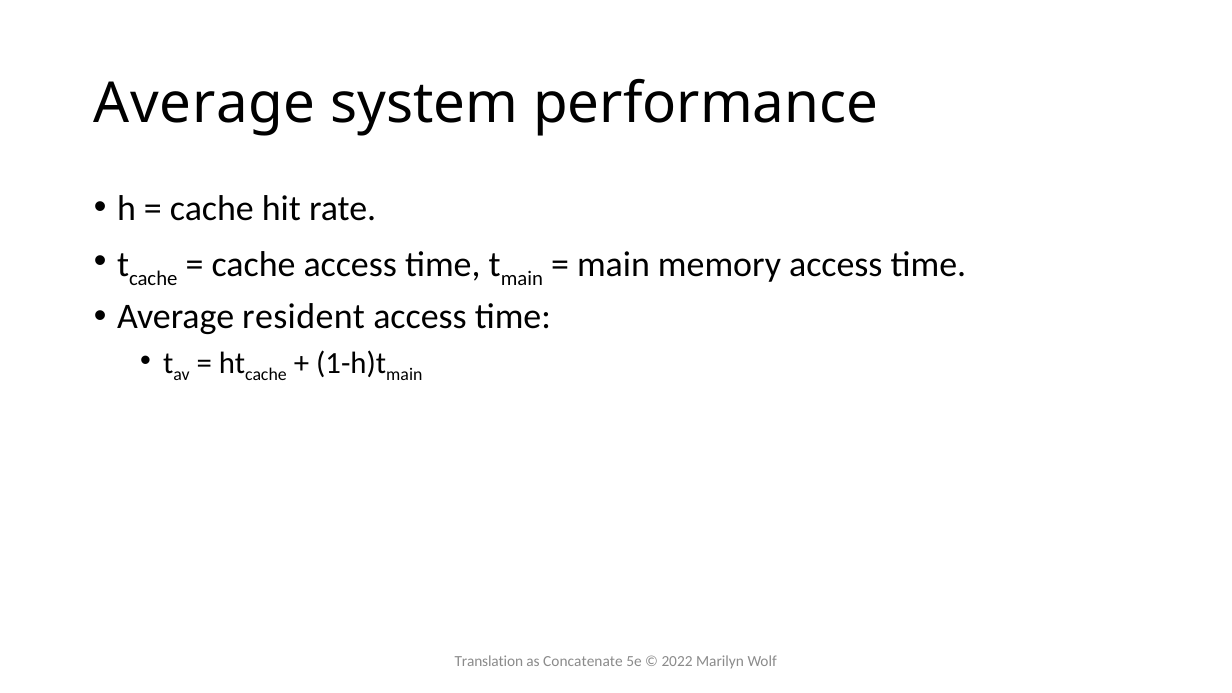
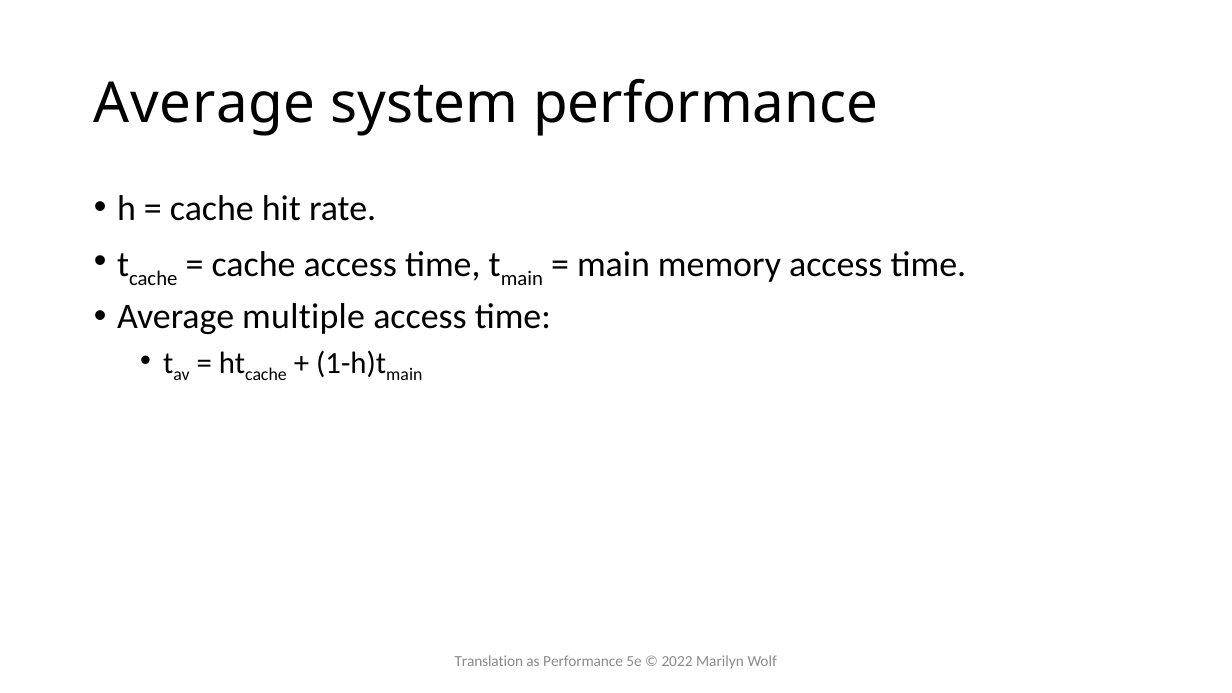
resident: resident -> multiple (304, 317)
as Concatenate: Concatenate -> Performance (583, 662)
